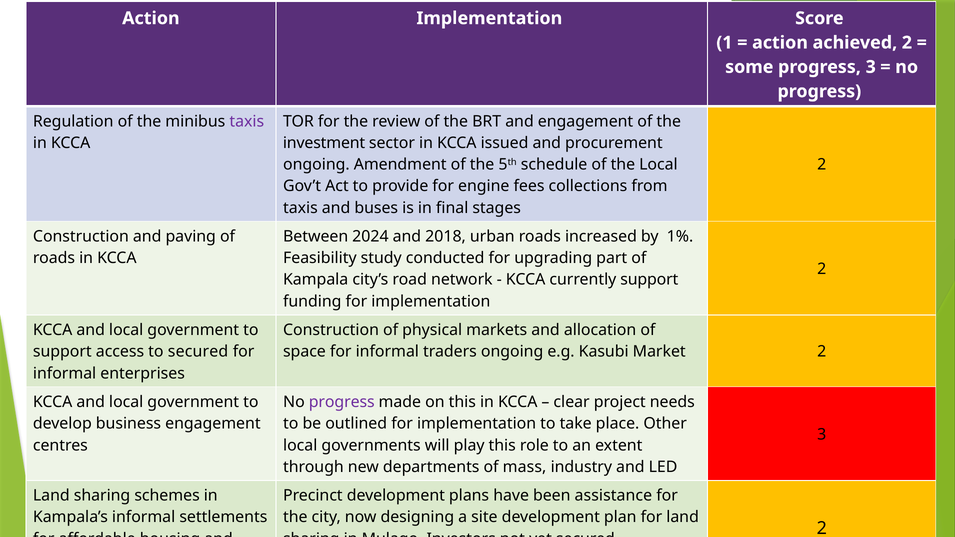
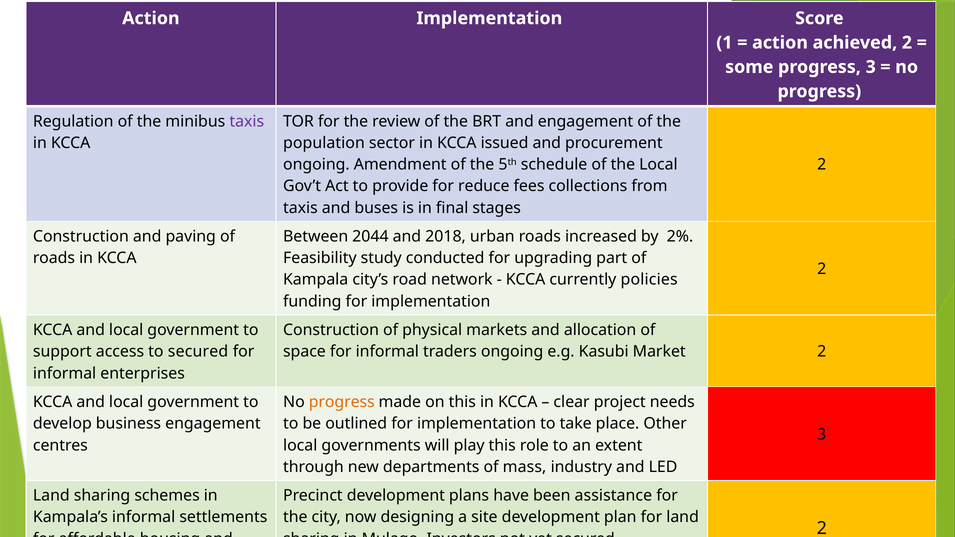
investment: investment -> population (324, 143)
engine: engine -> reduce (484, 186)
2024: 2024 -> 2044 (370, 237)
1%: 1% -> 2% (680, 237)
currently support: support -> policies (649, 280)
progress colour: purple -> orange (342, 402)
